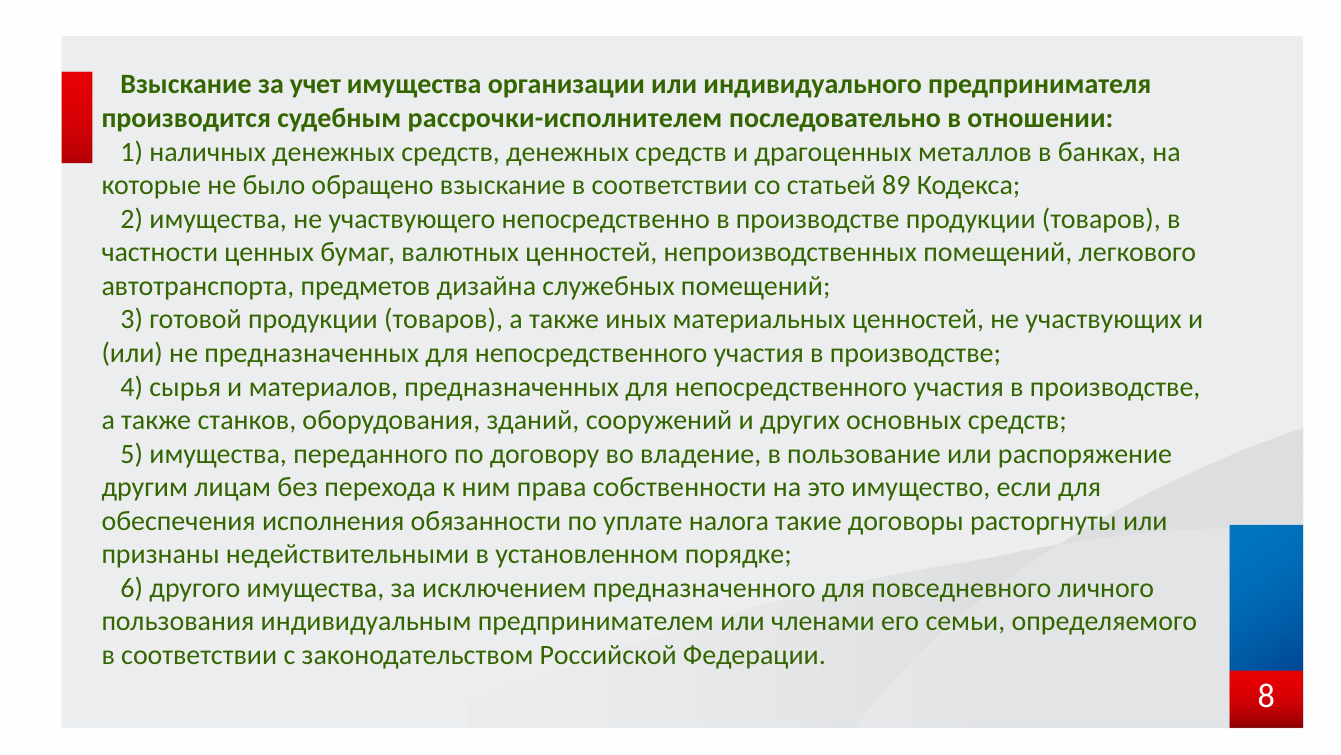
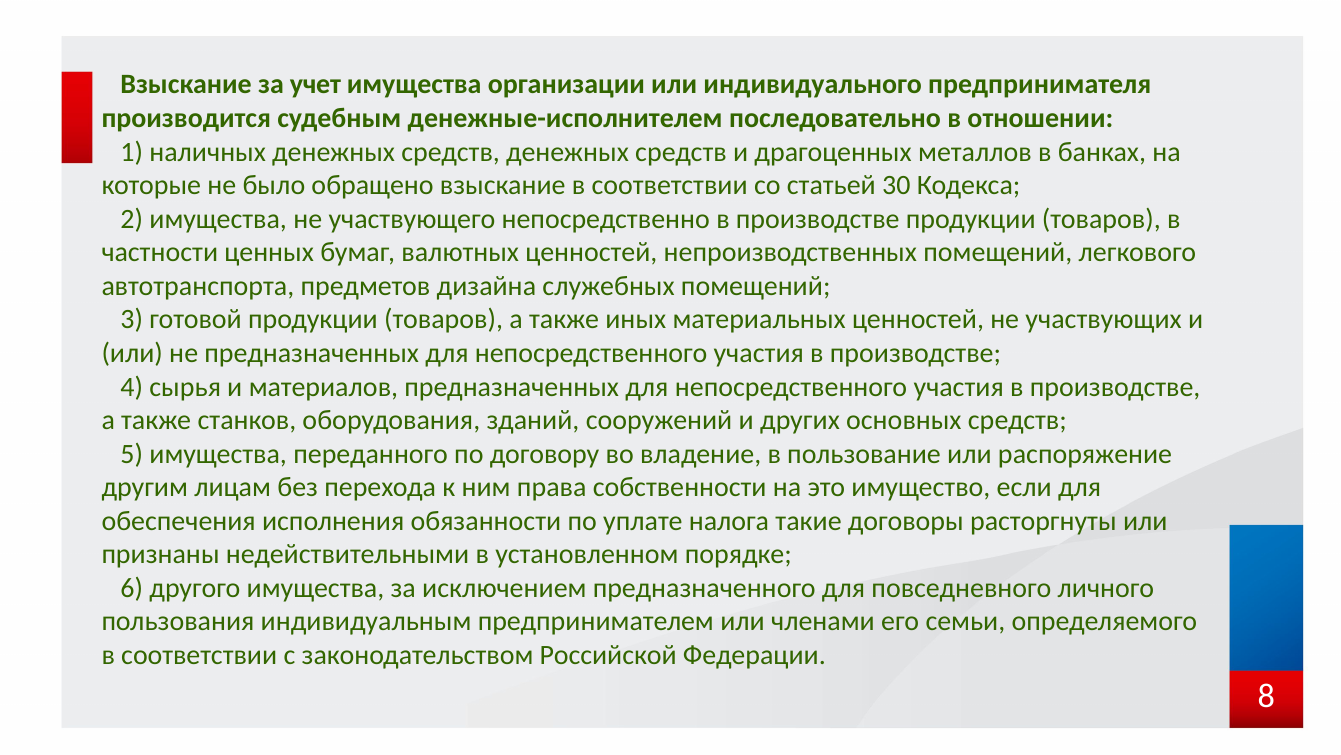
рассрочки-исполнителем: рассрочки-исполнителем -> денежные-исполнителем (565, 118)
89: 89 -> 30 (896, 185)
